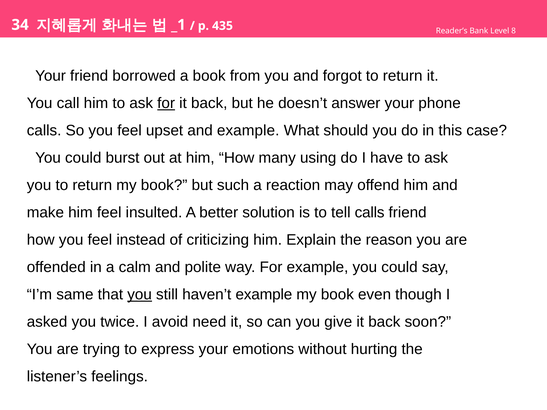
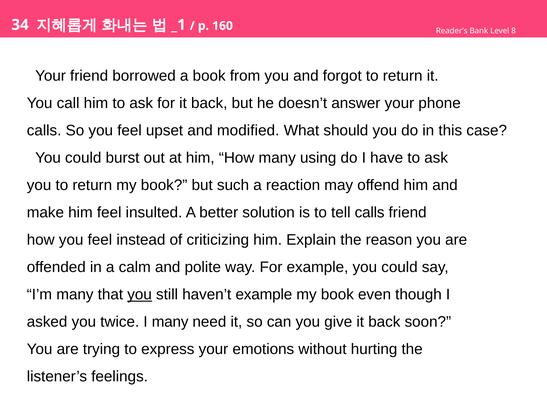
435: 435 -> 160 (222, 26)
for underline: present -> none (166, 103)
and example: example -> modified (248, 131)
I’m same: same -> many (75, 295)
I avoid: avoid -> many (170, 322)
